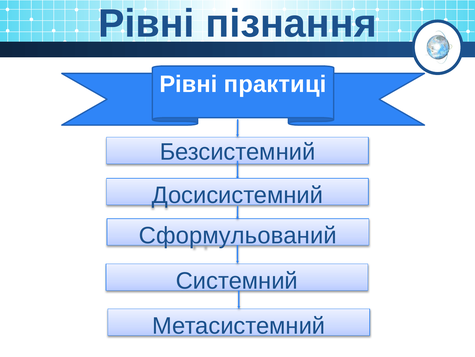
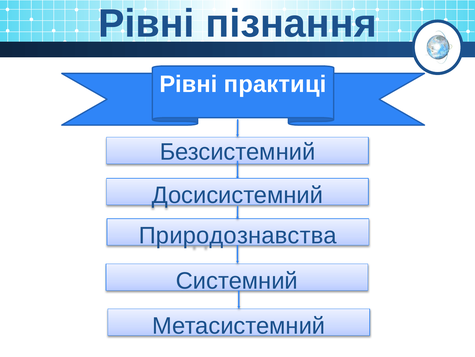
Сформульований: Сформульований -> Природознавства (238, 235)
